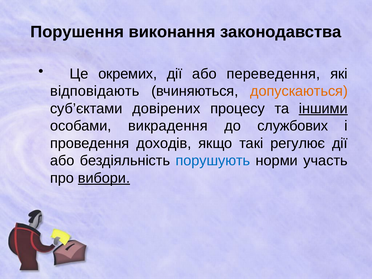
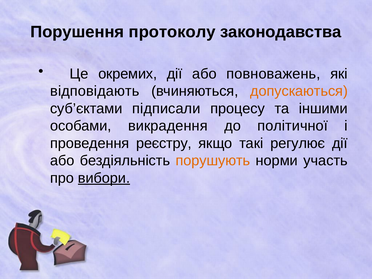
виконання: виконання -> протоколу (172, 32)
переведення: переведення -> повноважень (273, 74)
довірених: довірених -> підписали (166, 109)
іншими underline: present -> none (323, 109)
службових: службових -> політичної (293, 126)
доходів: доходів -> реєстру (164, 143)
порушують colour: blue -> orange (213, 161)
